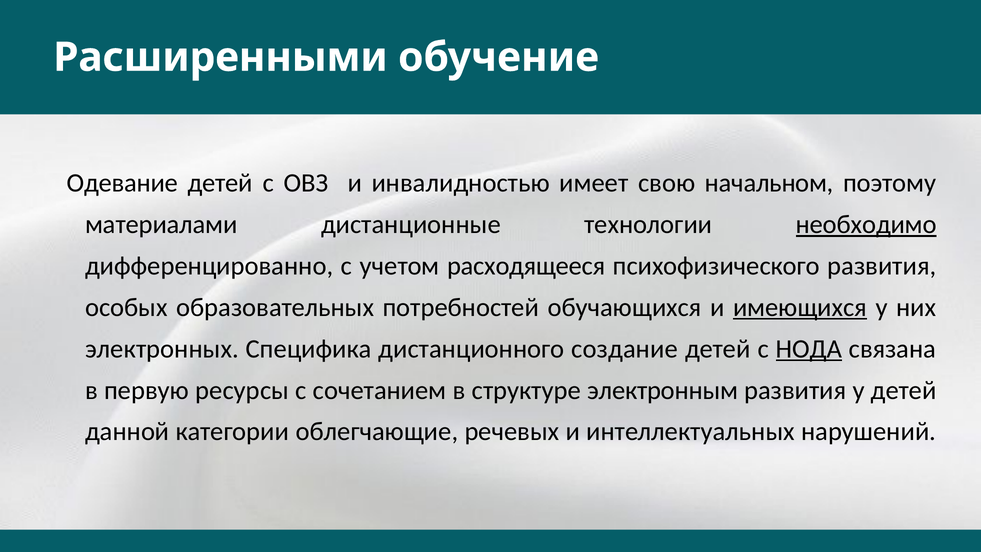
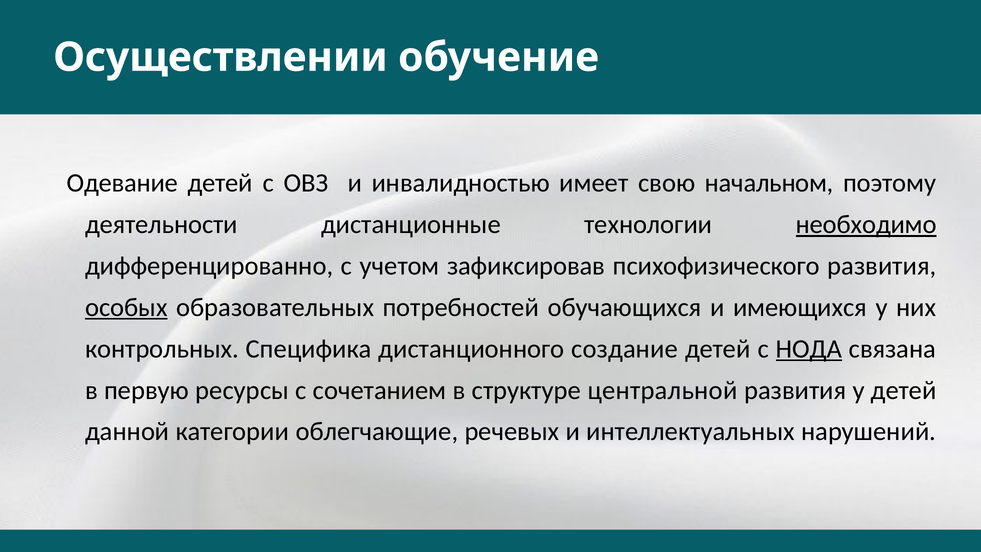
Расширенными: Расширенными -> Осуществлении (220, 57)
материалами: материалами -> деятельности (161, 224)
расходящееся: расходящееся -> зафиксировав (526, 266)
особых underline: none -> present (126, 307)
имеющихся underline: present -> none (800, 307)
электронных: электронных -> контрольных (162, 349)
электронным: электронным -> центральной (662, 390)
